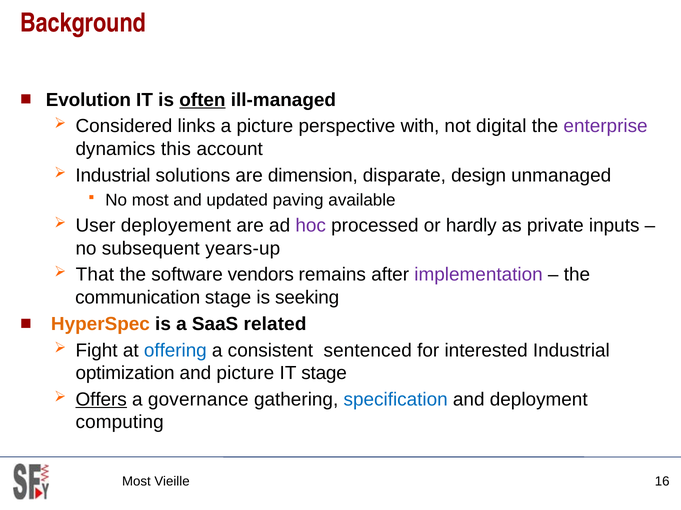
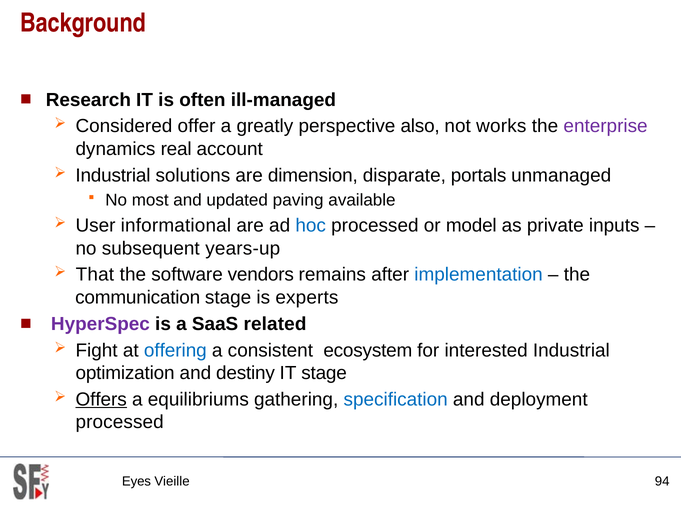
Evolution: Evolution -> Research (88, 100)
often underline: present -> none (202, 100)
links: links -> offer (197, 126)
a picture: picture -> greatly (265, 126)
with: with -> also (420, 126)
digital: digital -> works (501, 126)
this: this -> real (176, 149)
design: design -> portals (479, 176)
deployement: deployement -> informational (176, 226)
hoc colour: purple -> blue (311, 226)
hardly: hardly -> model (471, 226)
implementation colour: purple -> blue (479, 275)
seeking: seeking -> experts (307, 298)
HyperSpec colour: orange -> purple (100, 324)
sentenced: sentenced -> ecosystem (368, 351)
and picture: picture -> destiny (245, 374)
governance: governance -> equilibriums (198, 400)
computing: computing -> processed (120, 423)
Most: Most -> Eyes (136, 482)
16: 16 -> 94 (662, 482)
